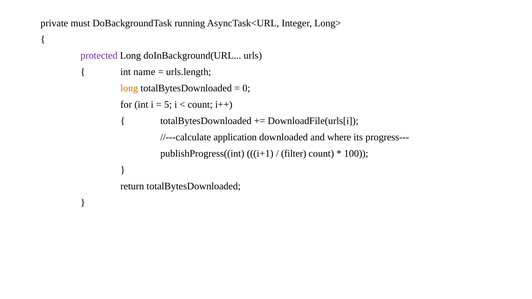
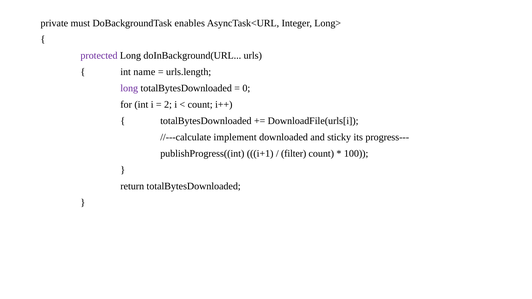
running: running -> enables (190, 23)
long colour: orange -> purple (129, 88)
5: 5 -> 2 (168, 105)
application: application -> implement (235, 137)
where: where -> sticky (339, 137)
